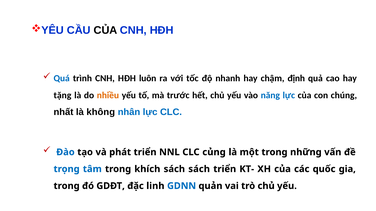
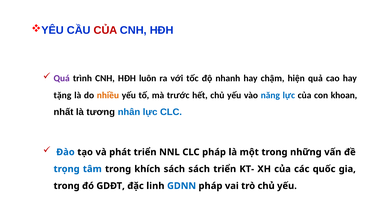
CỦA colour: black -> red (105, 30)
Quá colour: blue -> purple (62, 79)
định: định -> hiện (296, 79)
chúng: chúng -> khoan (344, 95)
không: không -> tương (101, 112)
CLC củng: củng -> pháp (214, 152)
GDNN quản: quản -> pháp (210, 186)
